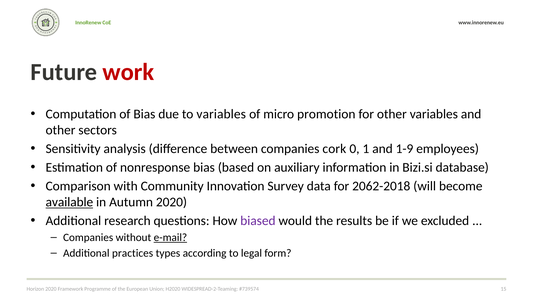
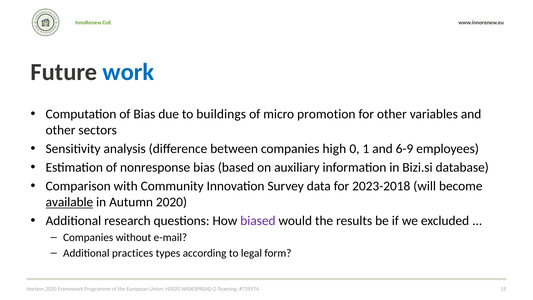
work colour: red -> blue (128, 72)
to variables: variables -> buildings (221, 114)
cork: cork -> high (334, 149)
1-9: 1-9 -> 6-9 (404, 149)
2062-2018: 2062-2018 -> 2023-2018 (381, 186)
e-mail underline: present -> none (170, 237)
